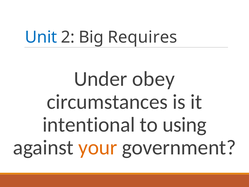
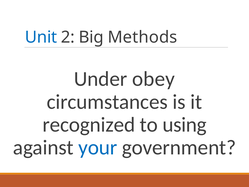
Requires: Requires -> Methods (142, 37)
intentional: intentional -> recognized (89, 124)
your colour: orange -> blue (98, 147)
